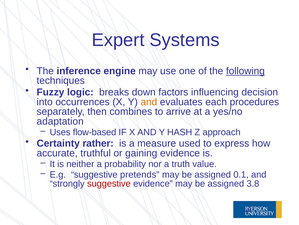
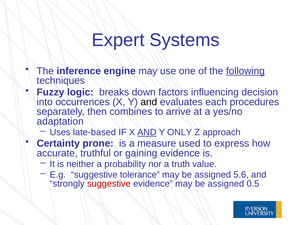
and colour: orange -> black (149, 102)
flow-based: flow-based -> late-based (94, 132)
AND underline: none -> present (147, 132)
HASH: HASH -> ONLY (180, 132)
rather: rather -> prone (98, 143)
pretends: pretends -> tolerance (140, 174)
0.1: 0.1 -> 5.6 (241, 174)
3.8: 3.8 -> 0.5 (253, 183)
